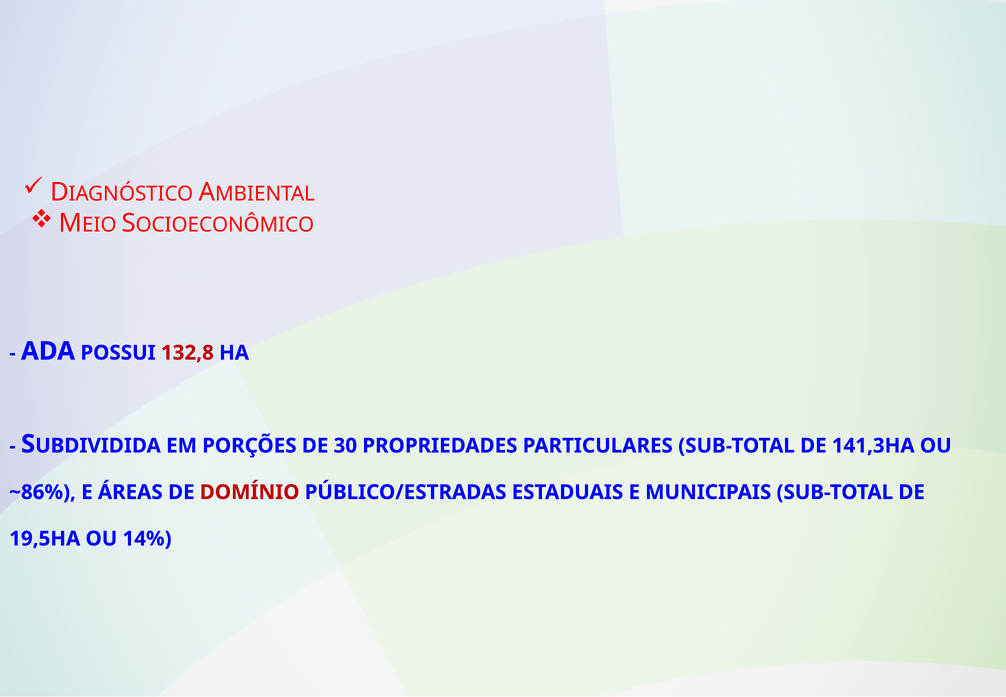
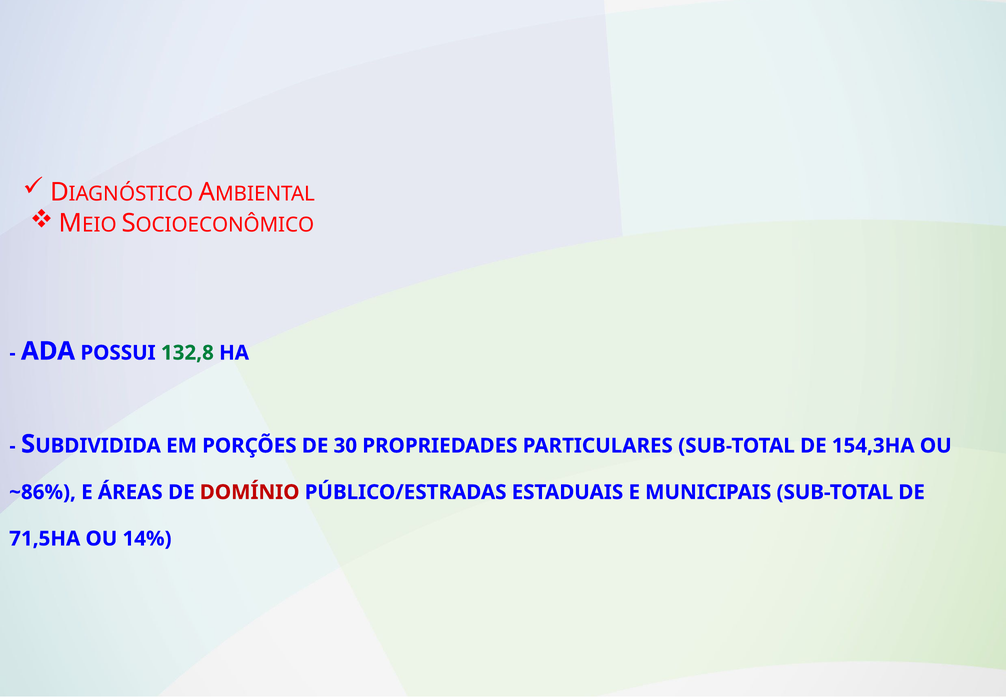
132,8 colour: red -> green (187, 353)
141,3HA: 141,3HA -> 154,3HA (873, 445)
19,5HA: 19,5HA -> 71,5HA (45, 538)
